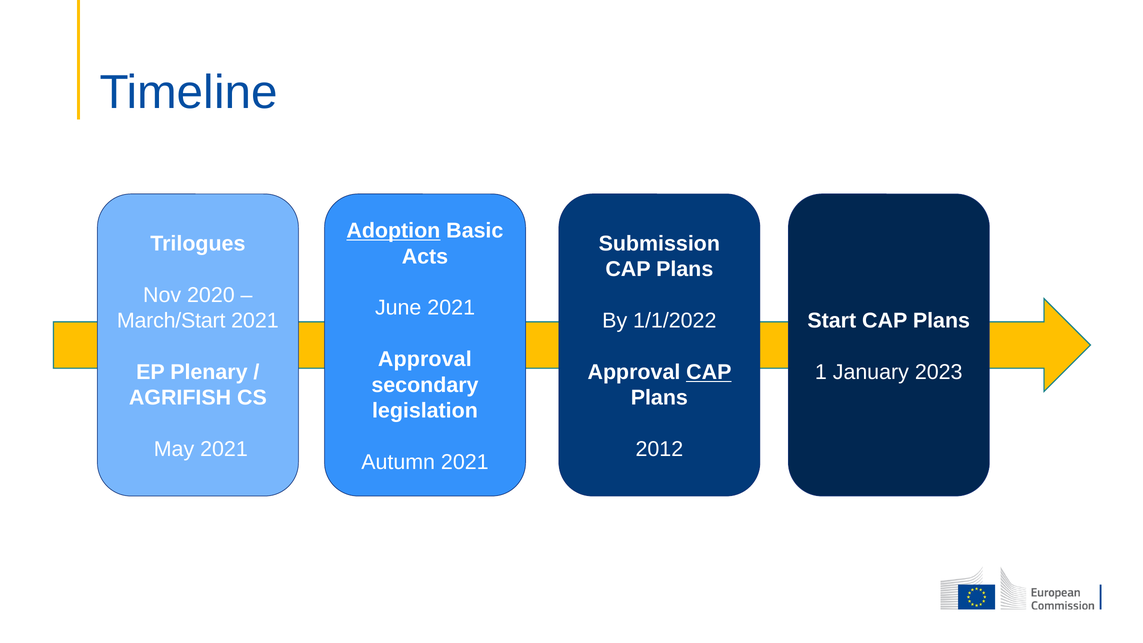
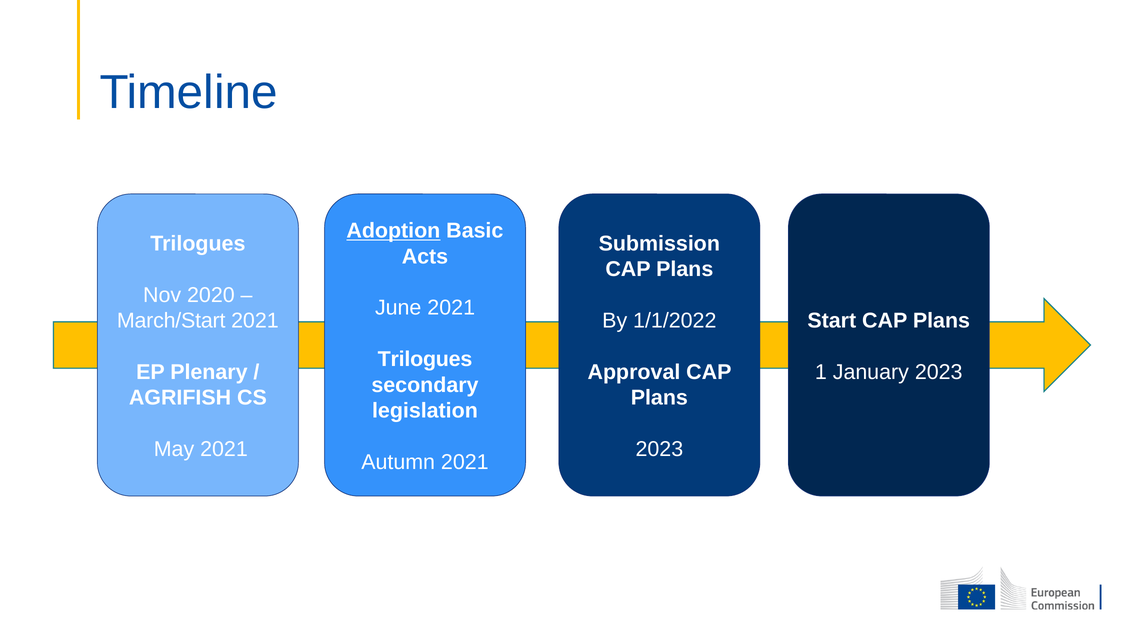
Approval: Approval -> Trilogues (425, 359)
CAP underline: present -> none (709, 372)
2012: 2012 -> 2023 (659, 449)
